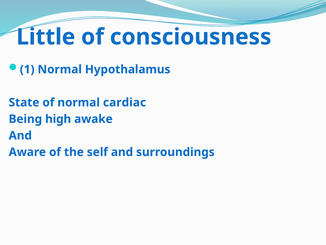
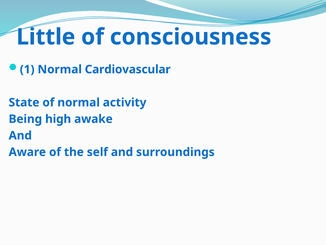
Hypothalamus: Hypothalamus -> Cardiovascular (128, 69)
cardiac: cardiac -> activity (125, 102)
